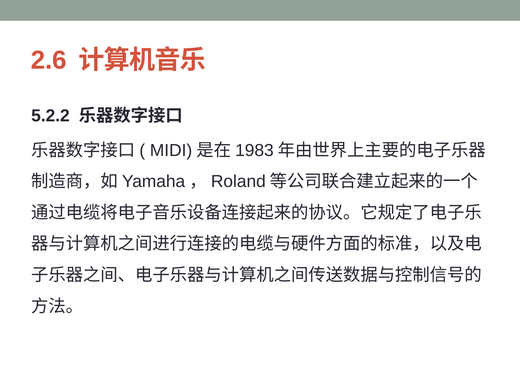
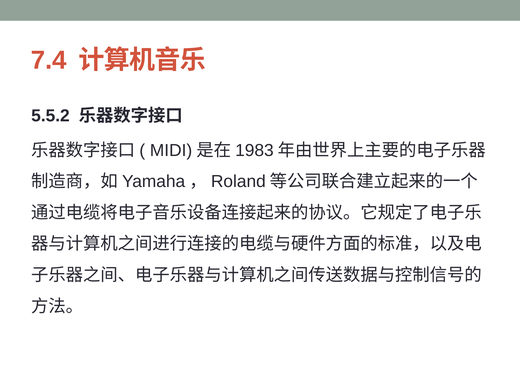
2.6: 2.6 -> 7.4 (49, 60)
5.2.2: 5.2.2 -> 5.5.2 (50, 116)
